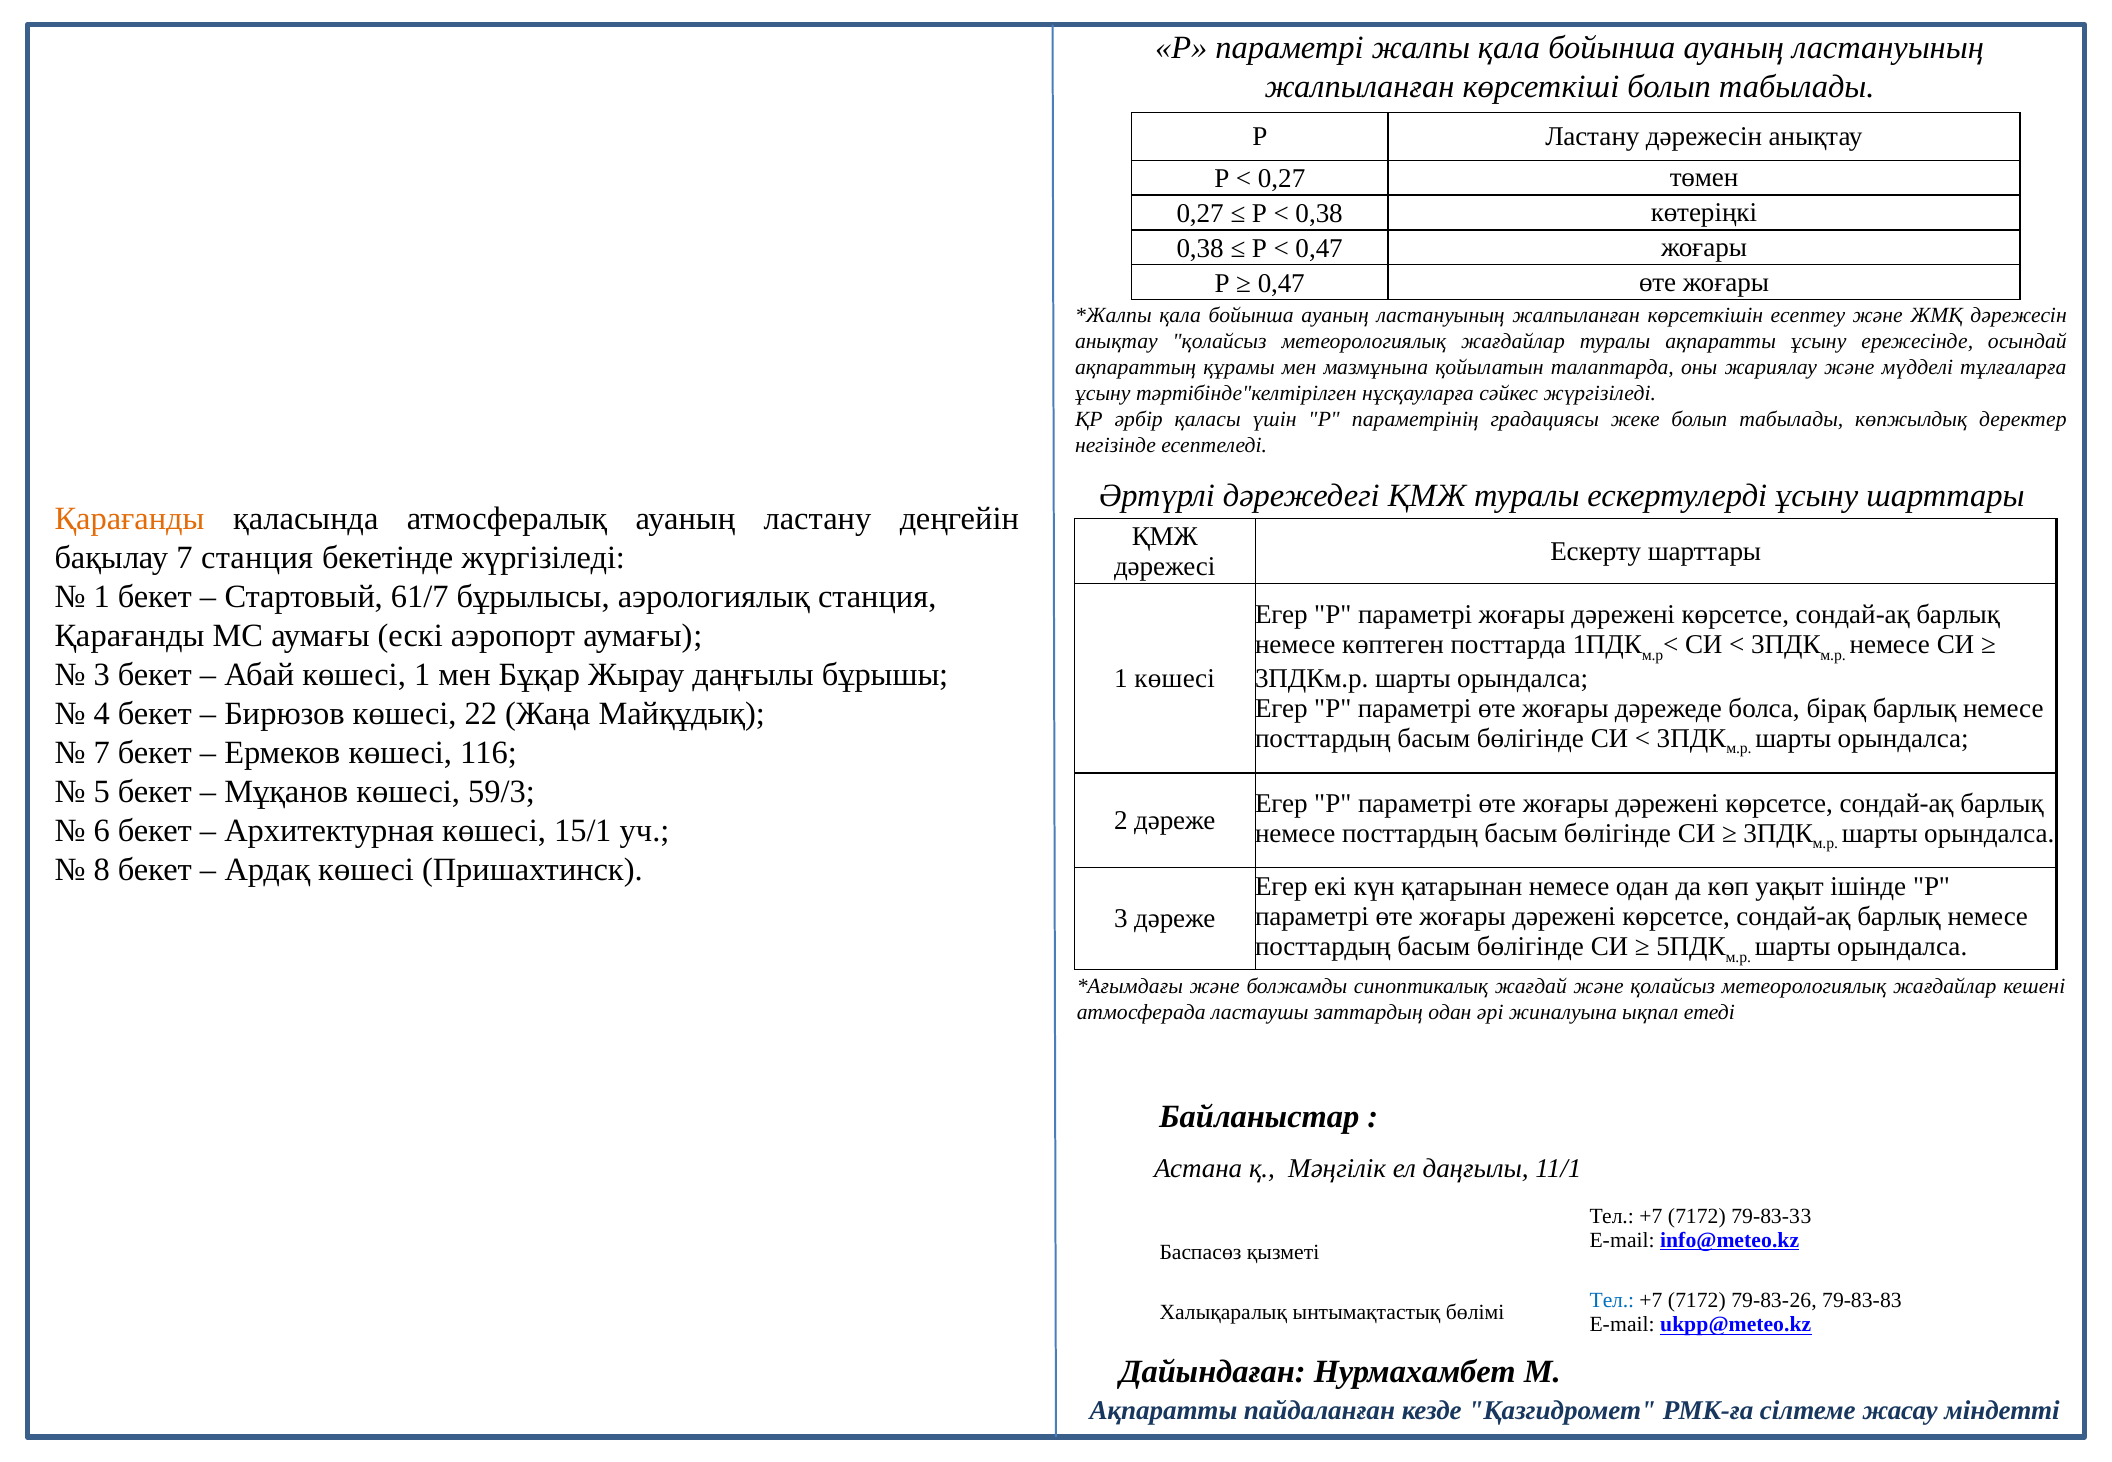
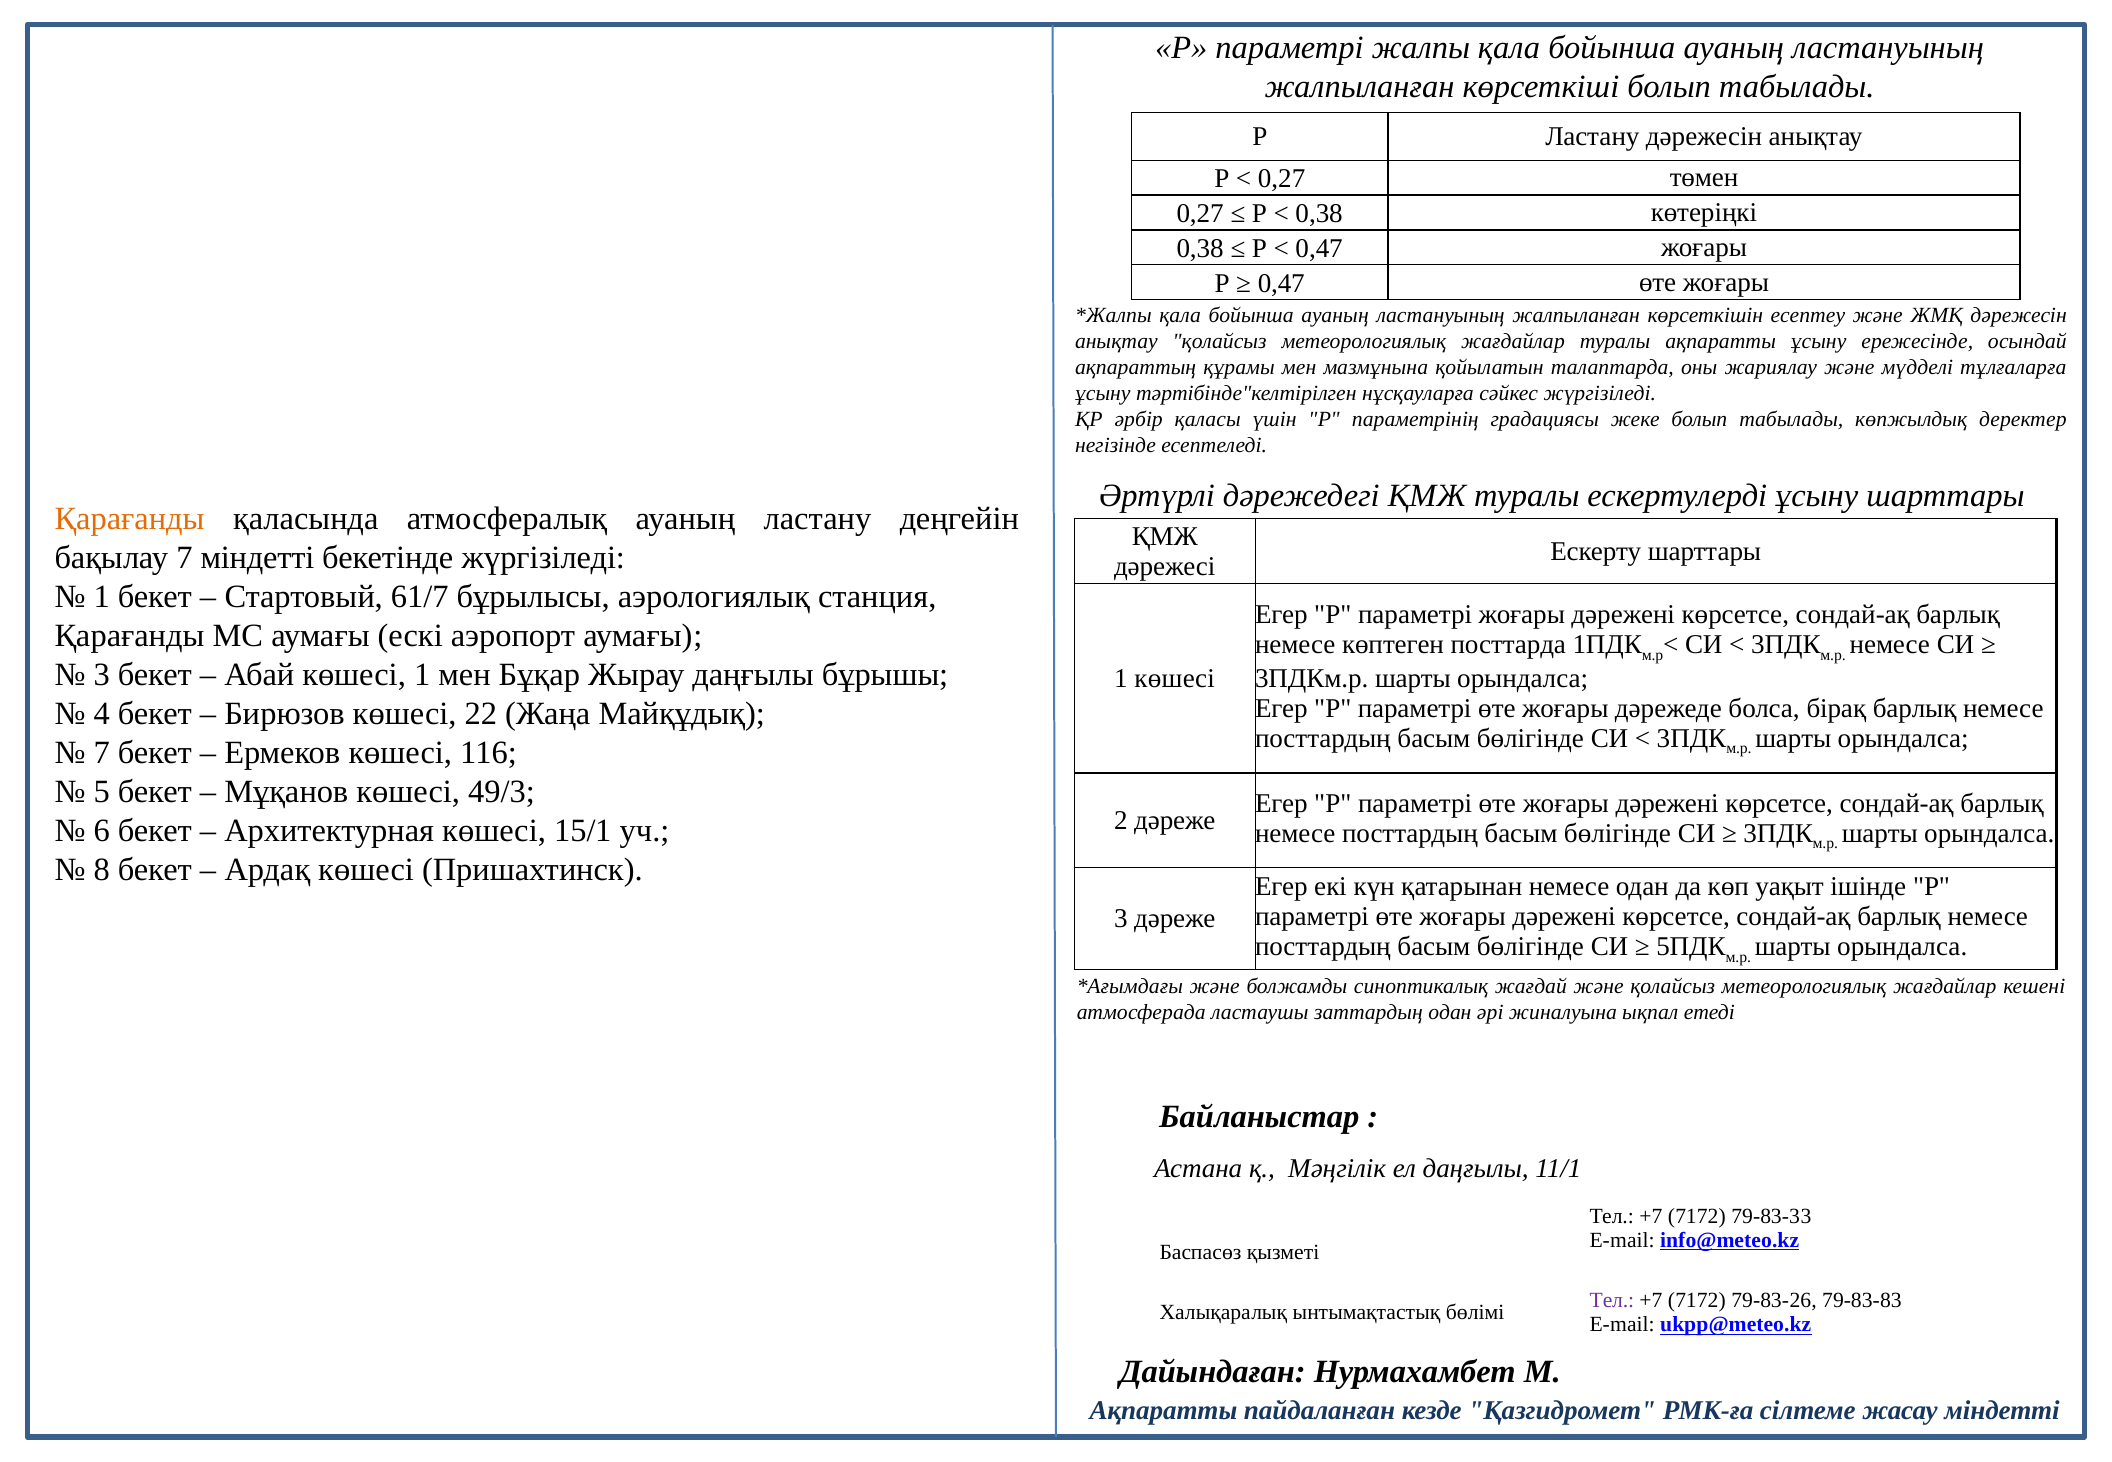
7 станция: станция -> міндетті (257, 558)
59/3: 59/3 -> 49/3 (502, 792)
Тел colour: blue -> purple (1612, 1301)
